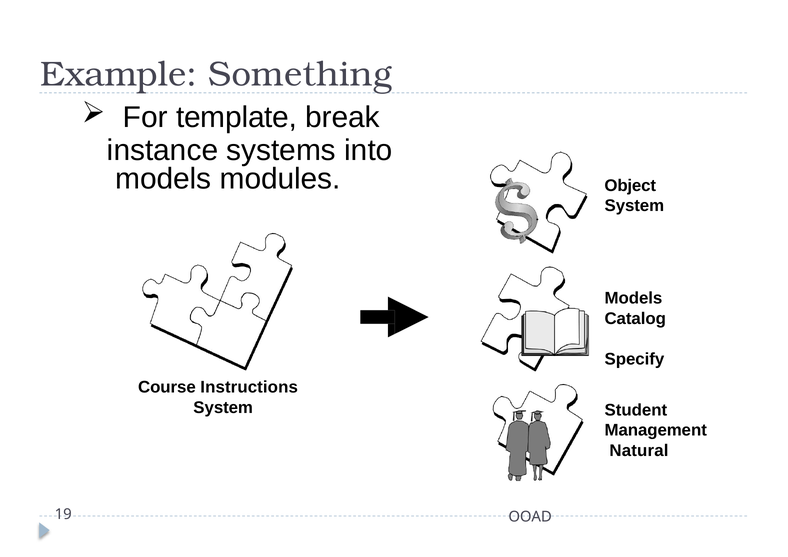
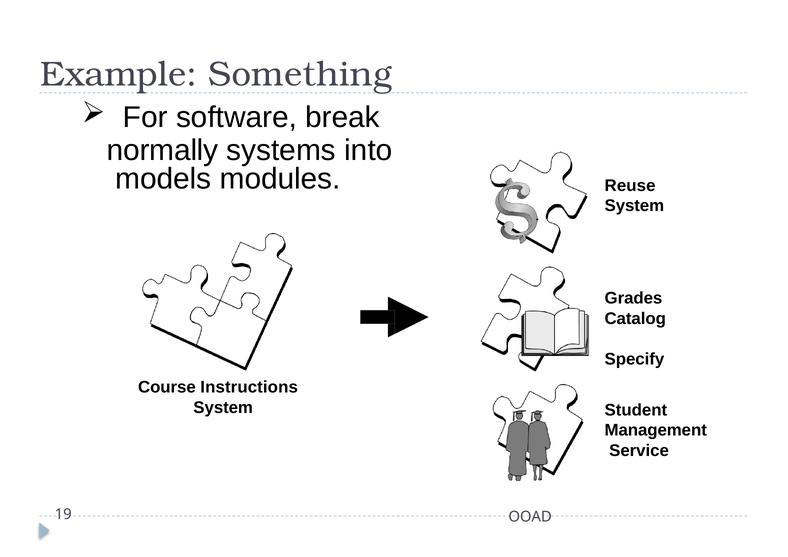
template: template -> software (237, 118)
instance: instance -> normally (163, 150)
Object: Object -> Reuse (630, 186)
Models: Models -> Grades (633, 299)
Natural: Natural -> Service (639, 451)
